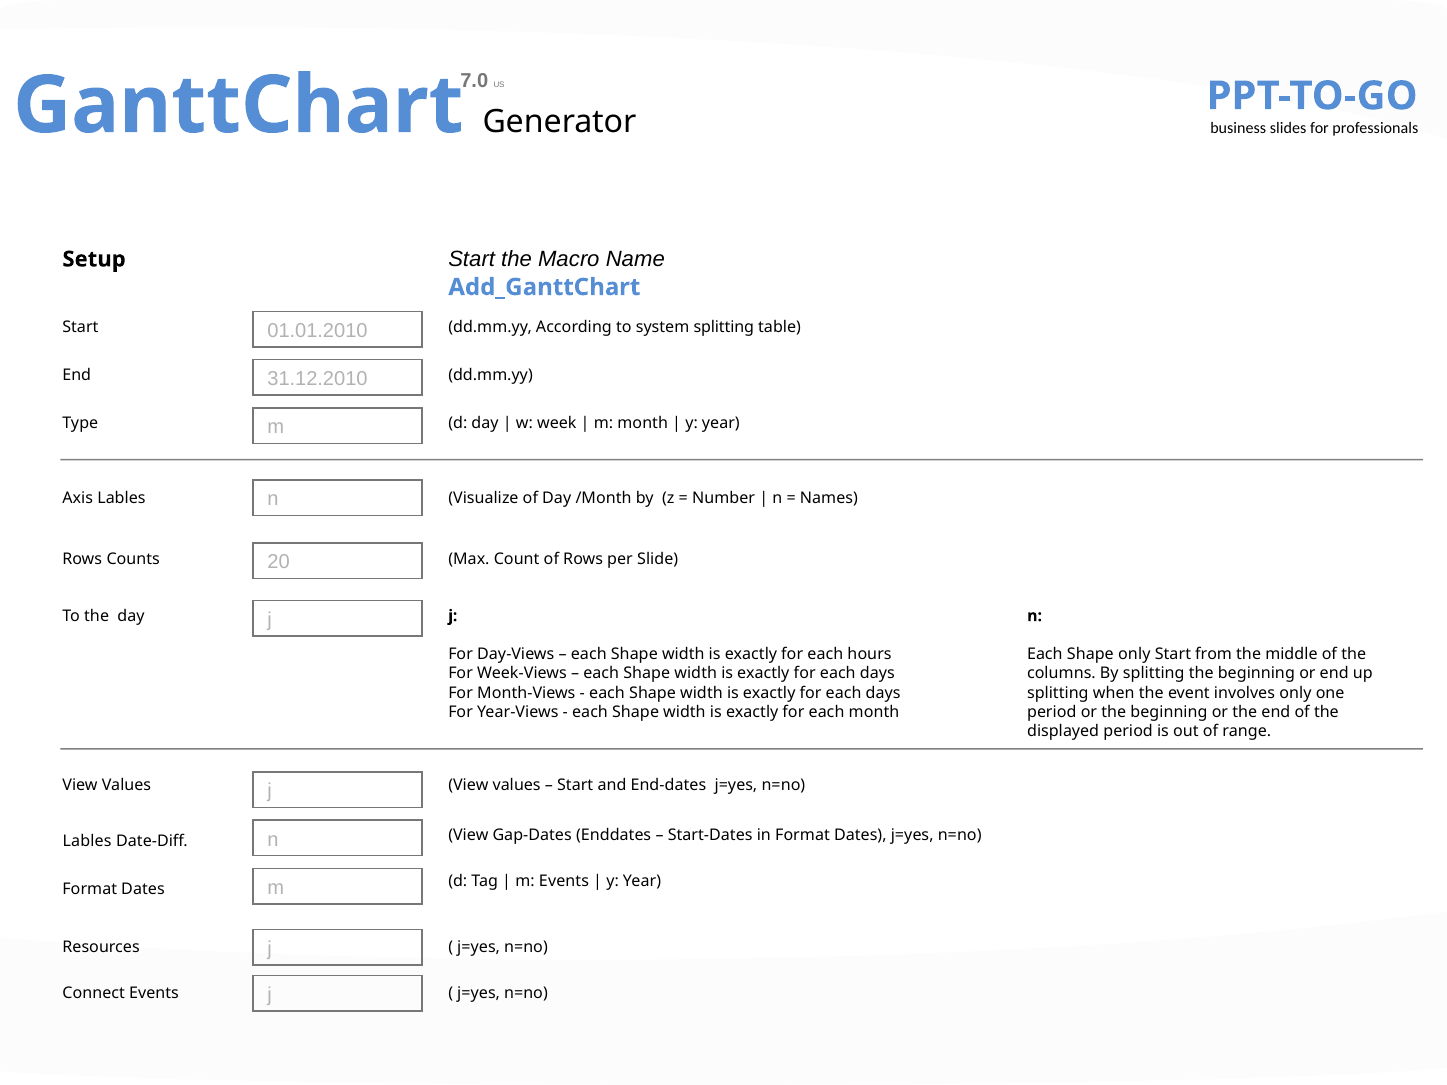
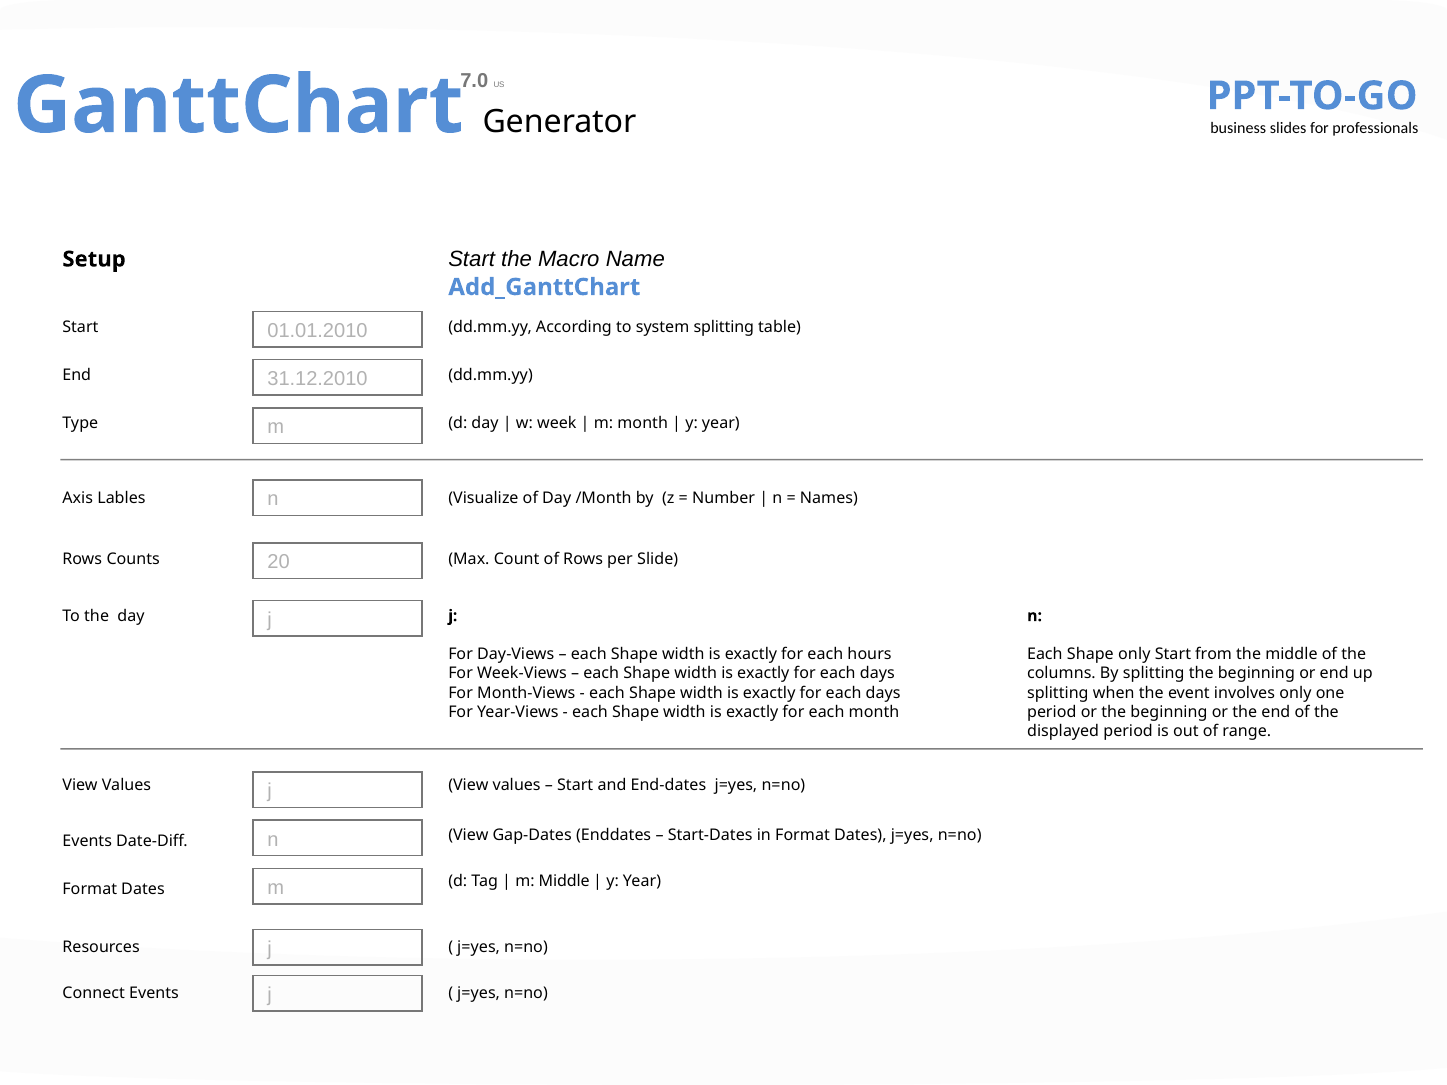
Lables: Lables -> Events (87, 841)
m Events: Events -> Middle (564, 882)
